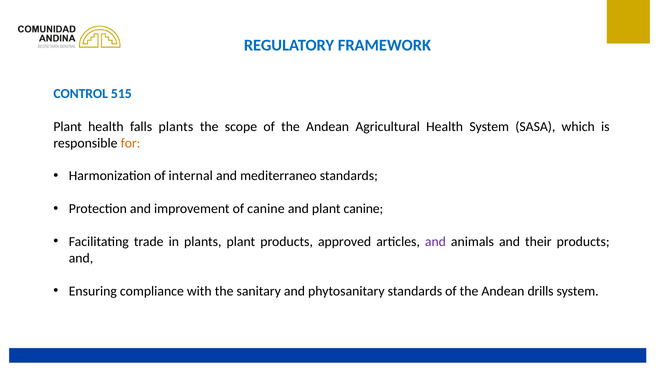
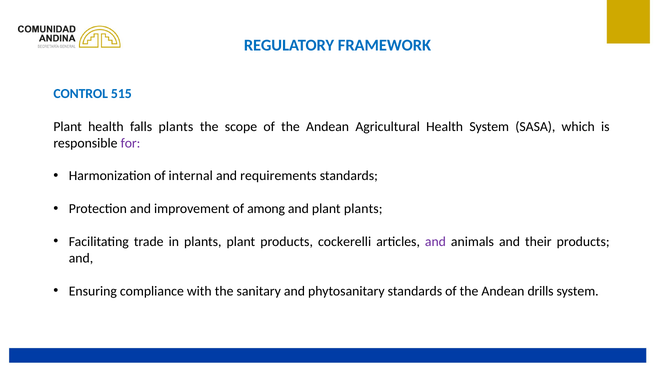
for colour: orange -> purple (130, 143)
mediterraneo: mediterraneo -> requirements (278, 176)
of canine: canine -> among (266, 209)
plant canine: canine -> plants (363, 209)
approved: approved -> cockerelli (345, 242)
